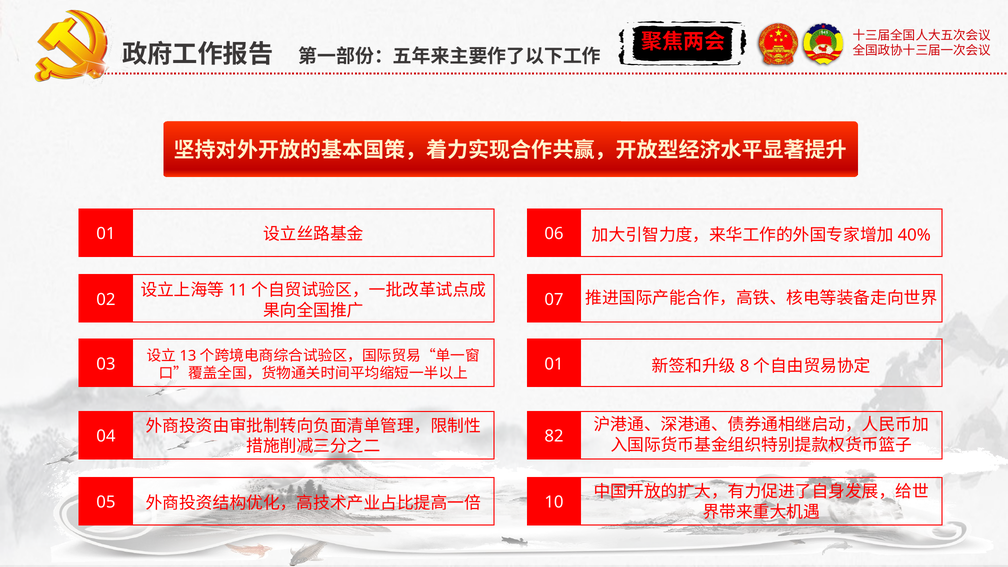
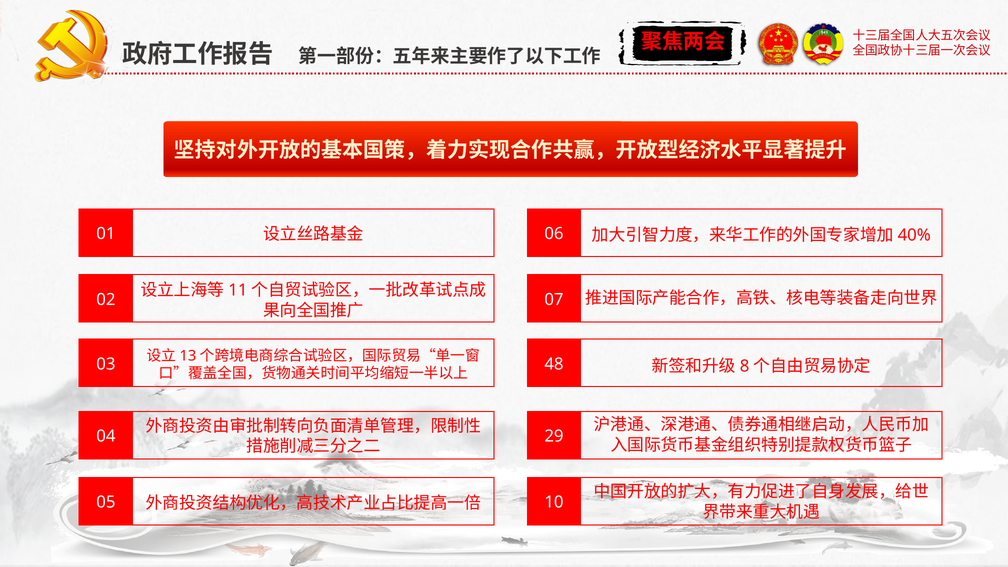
01: 01 -> 48 (554, 364)
82: 82 -> 29 (554, 436)
